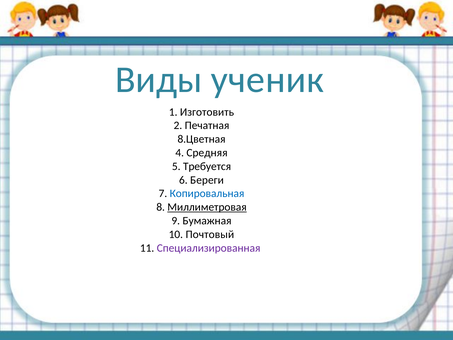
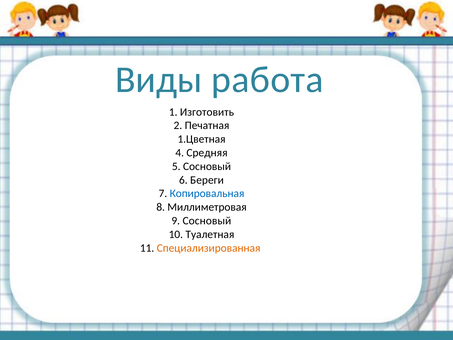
ученик: ученик -> работа (267, 80)
8.Цветная: 8.Цветная -> 1.Цветная (202, 139)
5 Требуется: Требуется -> Сосновый (207, 166)
Миллиметровая underline: present -> none (207, 207)
9 Бумажная: Бумажная -> Сосновый (207, 221)
Почтовый: Почтовый -> Туалетная (210, 234)
Специализированная colour: purple -> orange (209, 248)
